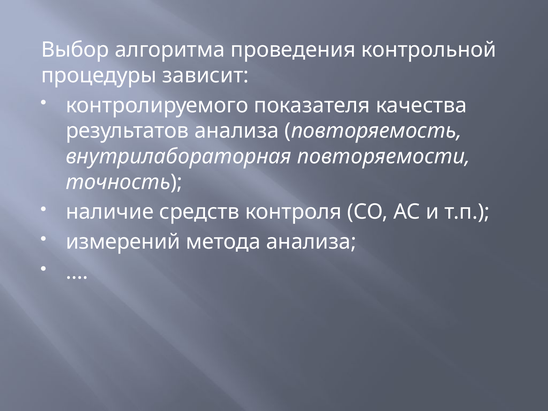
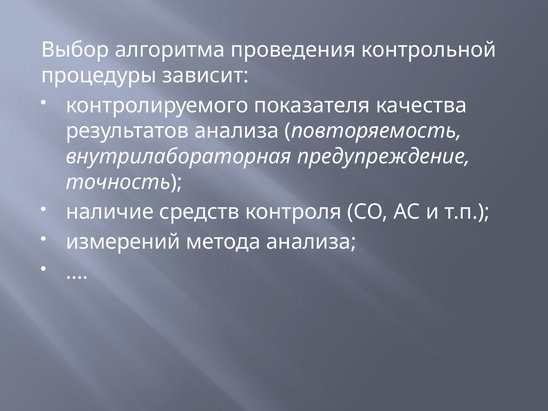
повторяемости: повторяемости -> предупреждение (384, 156)
